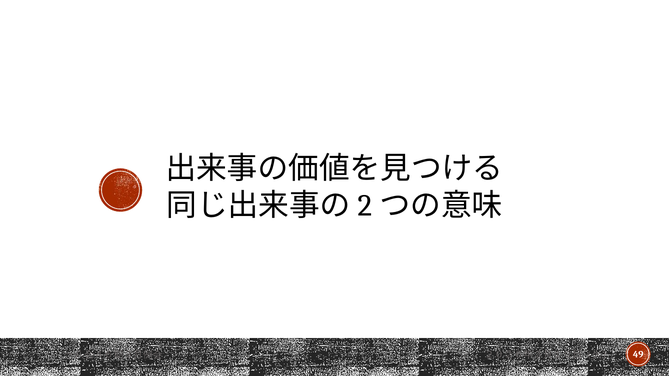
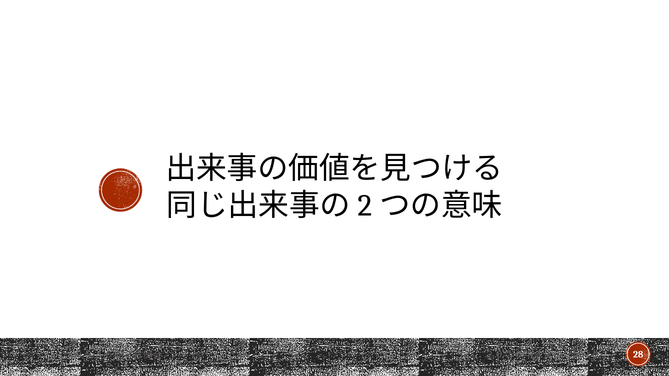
49: 49 -> 28 (638, 355)
